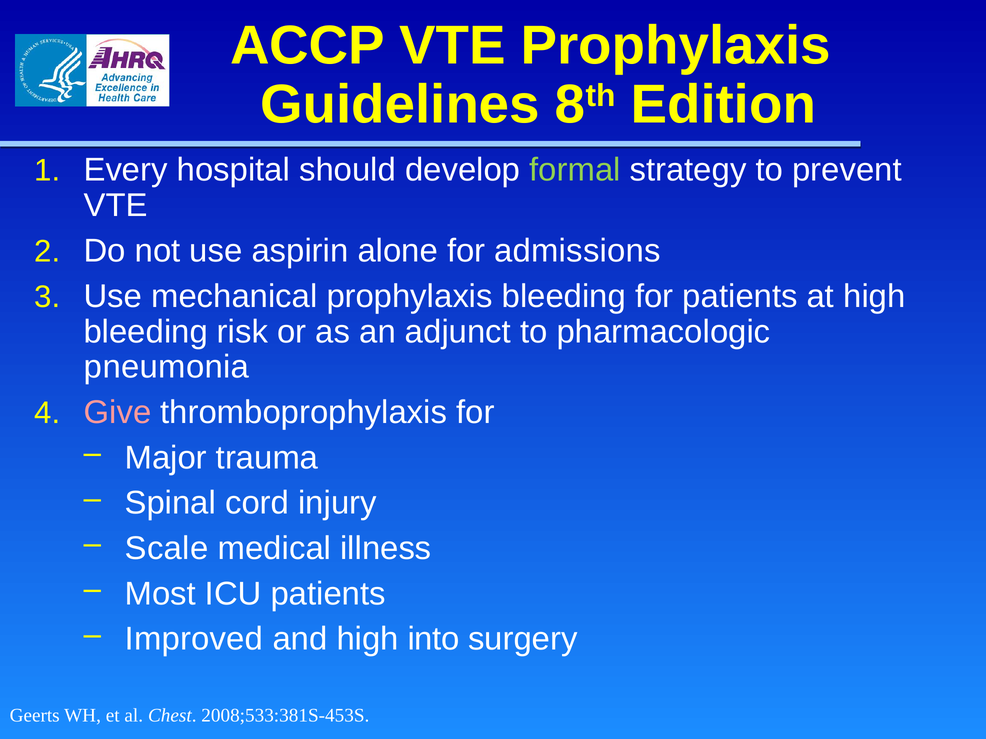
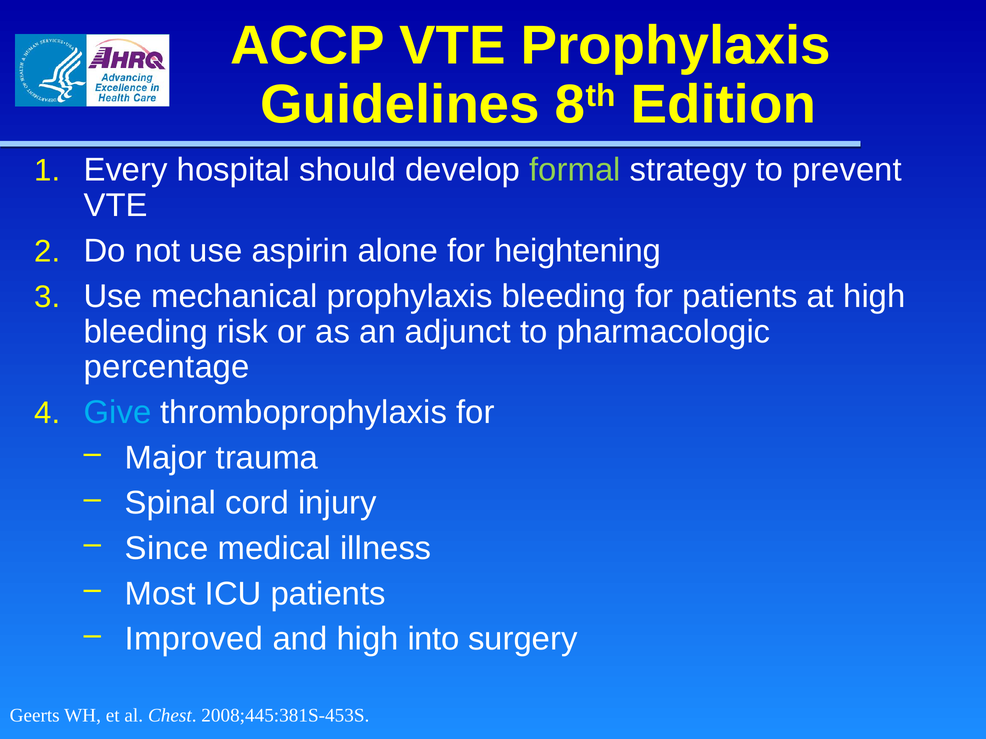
admissions: admissions -> heightening (578, 251)
pneumonia: pneumonia -> percentage (167, 367)
Give colour: pink -> light blue (117, 413)
Scale: Scale -> Since (167, 549)
2008;533:381S-453S: 2008;533:381S-453S -> 2008;445:381S-453S (285, 716)
